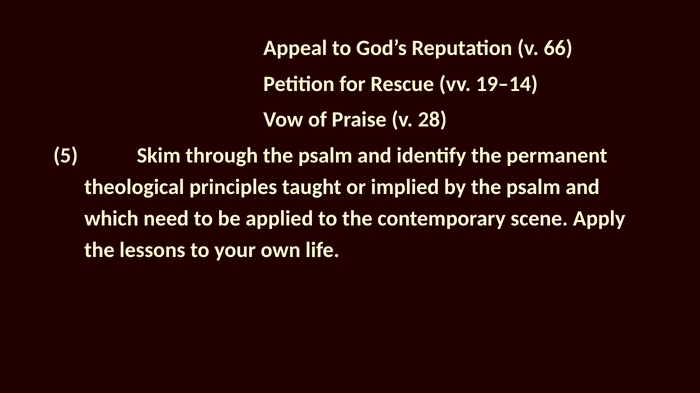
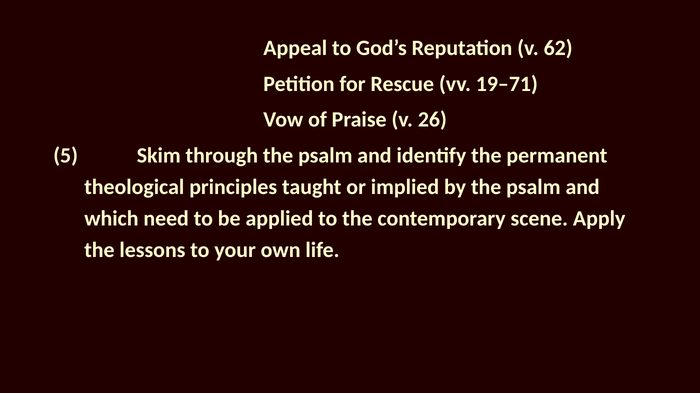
66: 66 -> 62 (558, 48)
19–14: 19–14 -> 19–71 (507, 84)
28: 28 -> 26 (432, 120)
